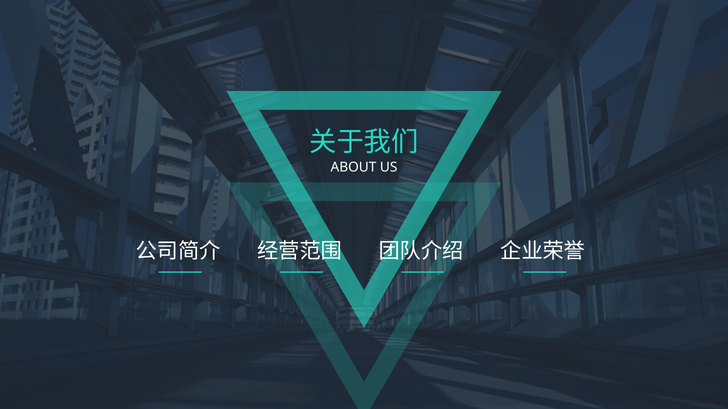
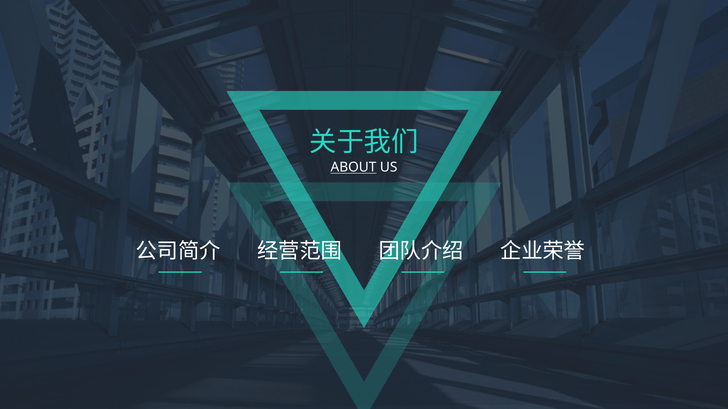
ABOUT underline: none -> present (354, 168)
